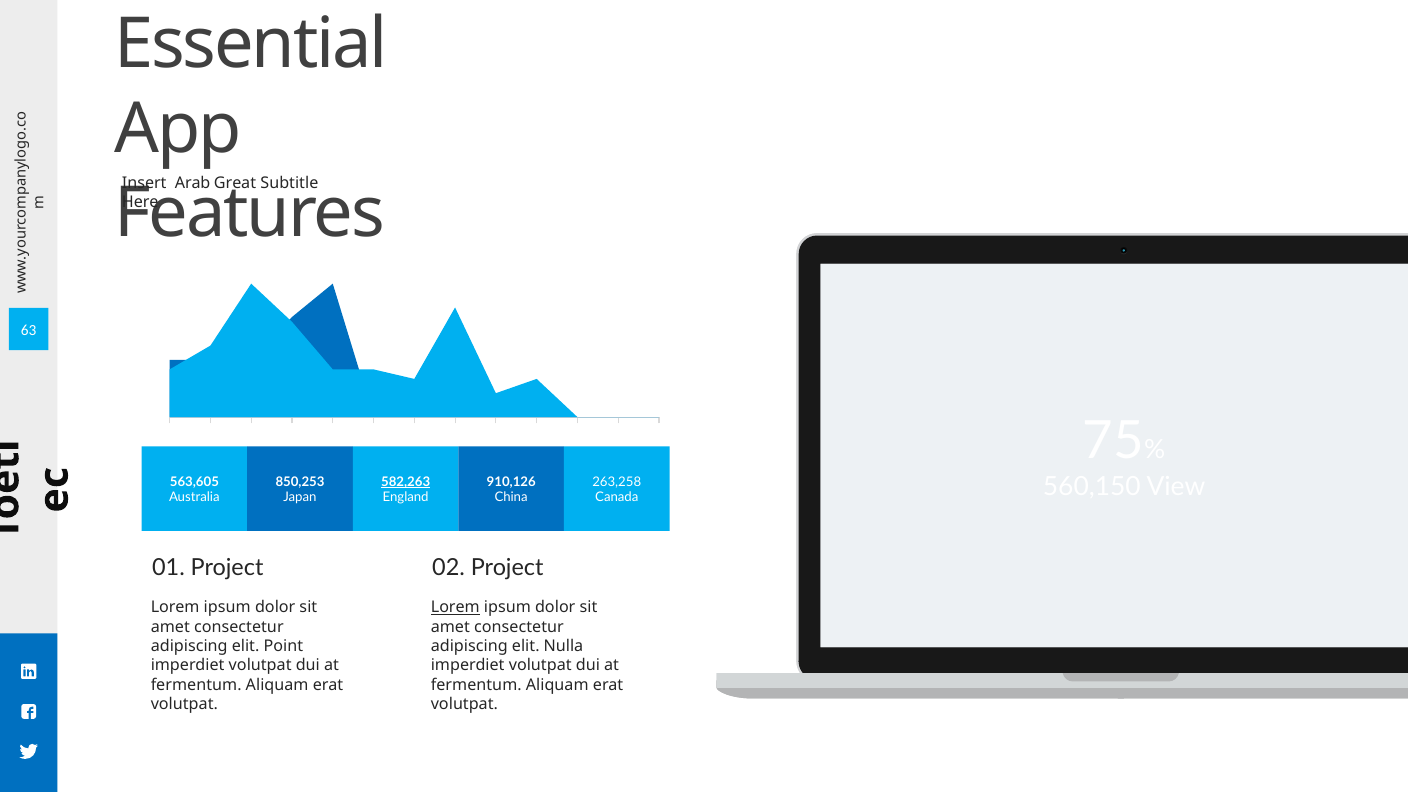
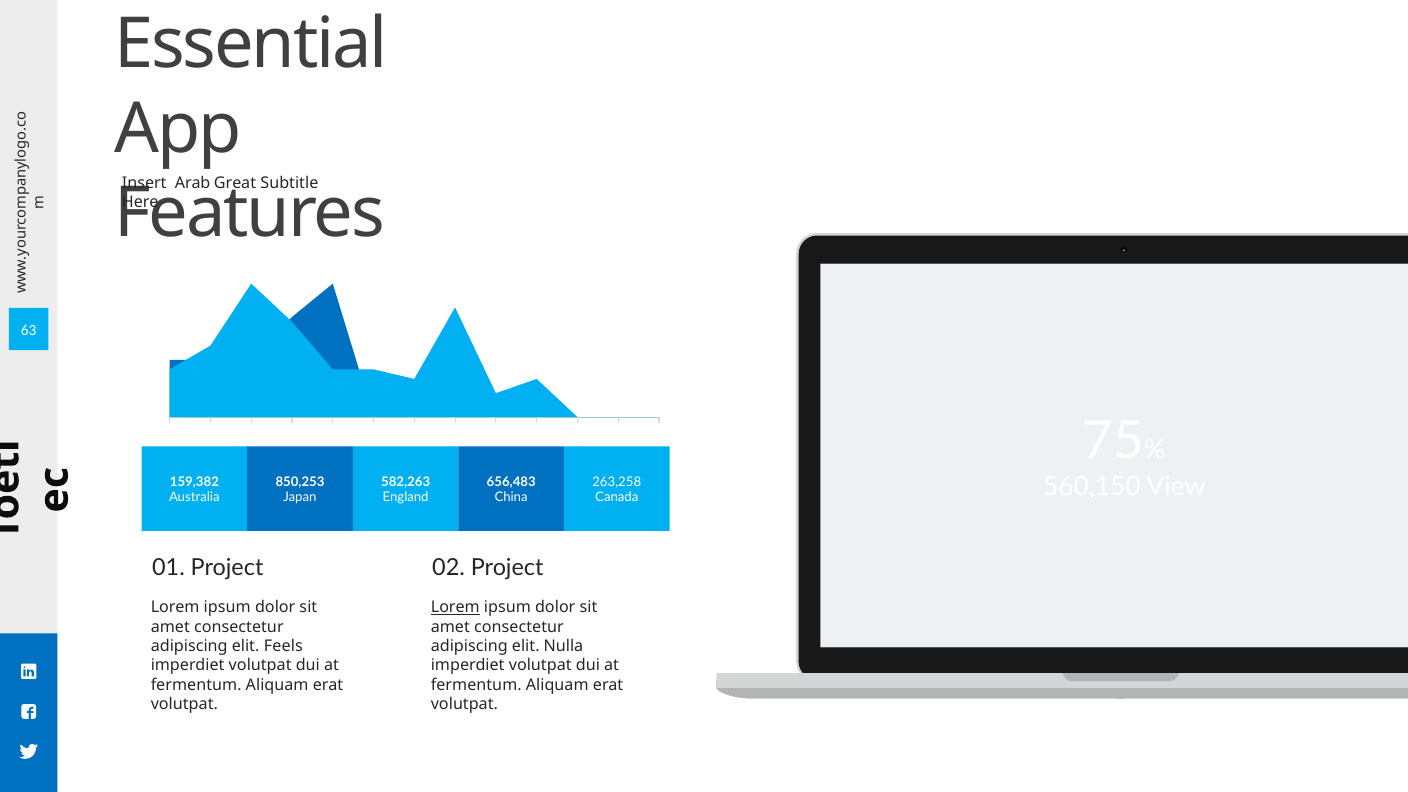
563,605: 563,605 -> 159,382 (194, 482)
582,263 underline: present -> none (406, 482)
910,126: 910,126 -> 656,483 (511, 482)
Point: Point -> Feels (283, 646)
